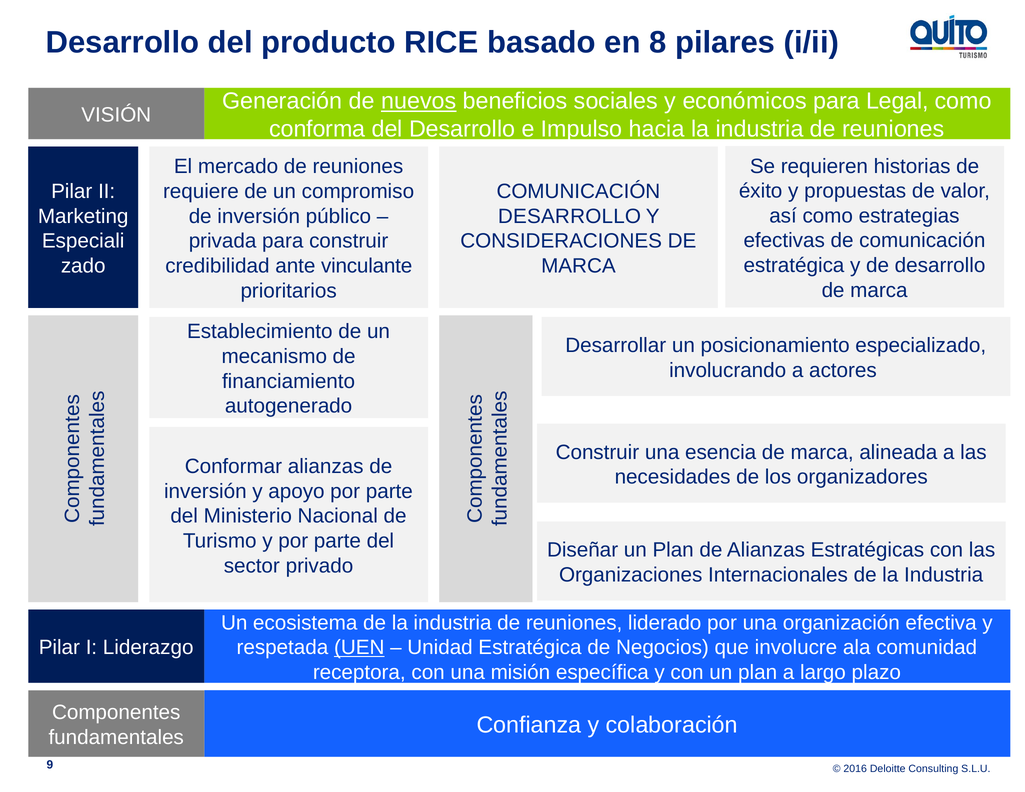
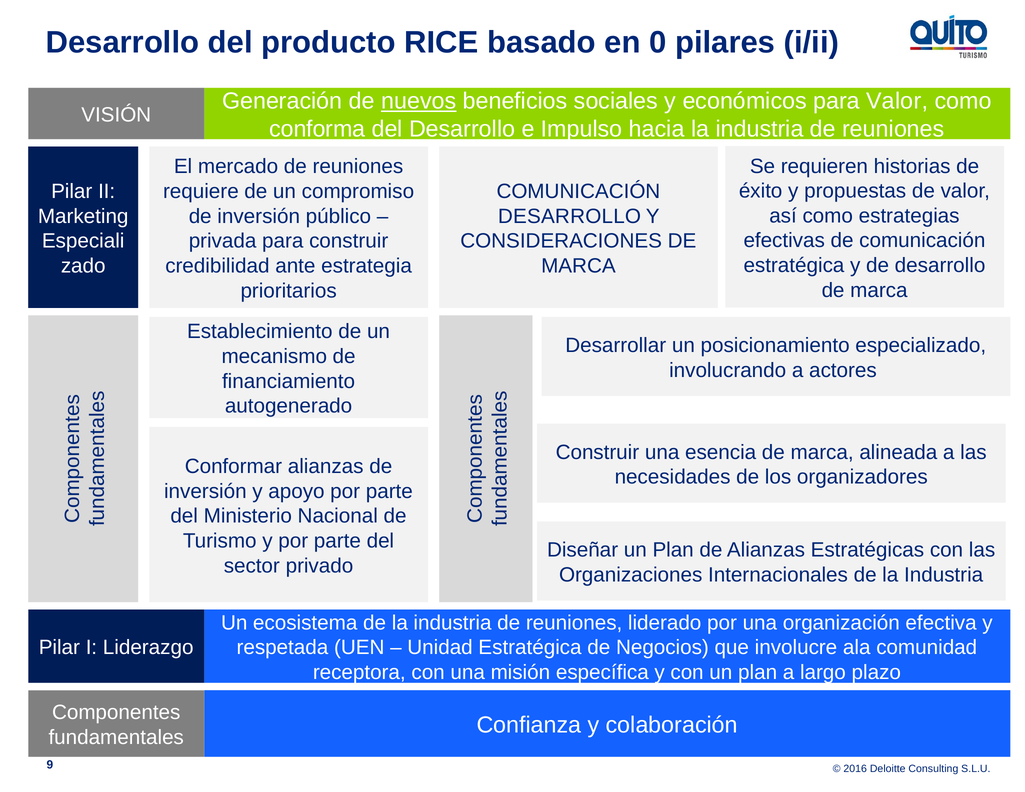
8: 8 -> 0 (658, 43)
para Legal: Legal -> Valor (897, 101)
vinculante: vinculante -> estrategia (367, 266)
UEN underline: present -> none (359, 648)
